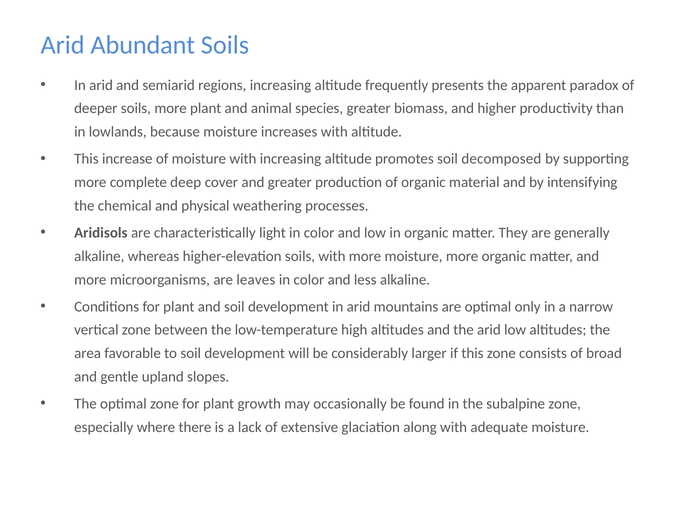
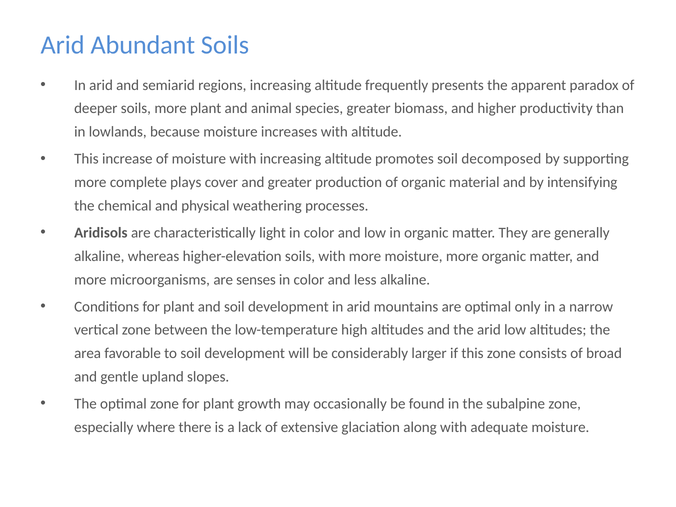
deep: deep -> plays (186, 182)
leaves: leaves -> senses (256, 280)
